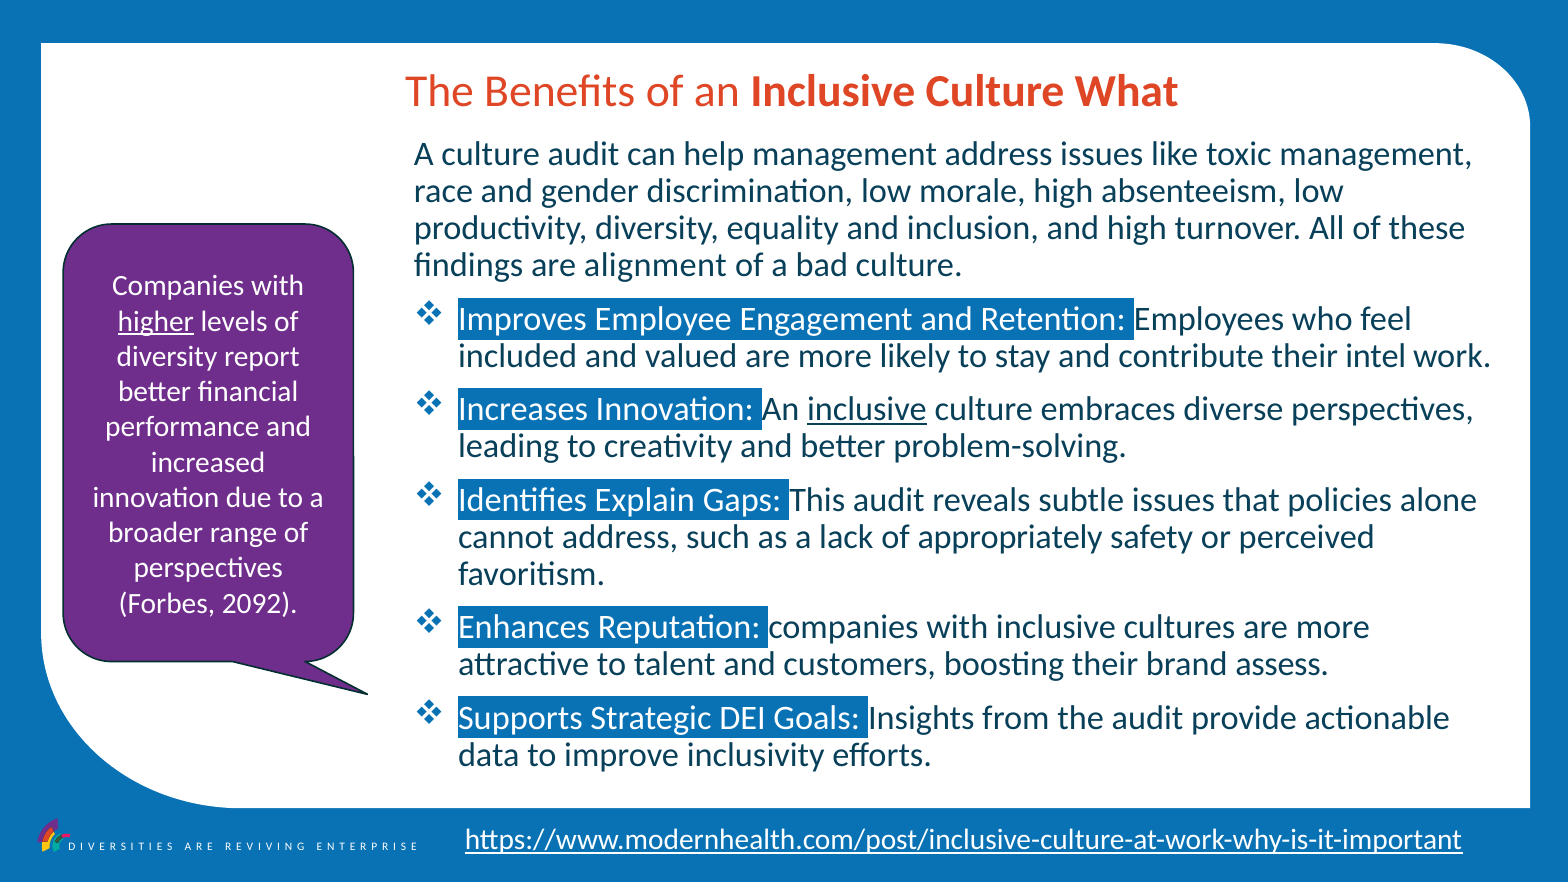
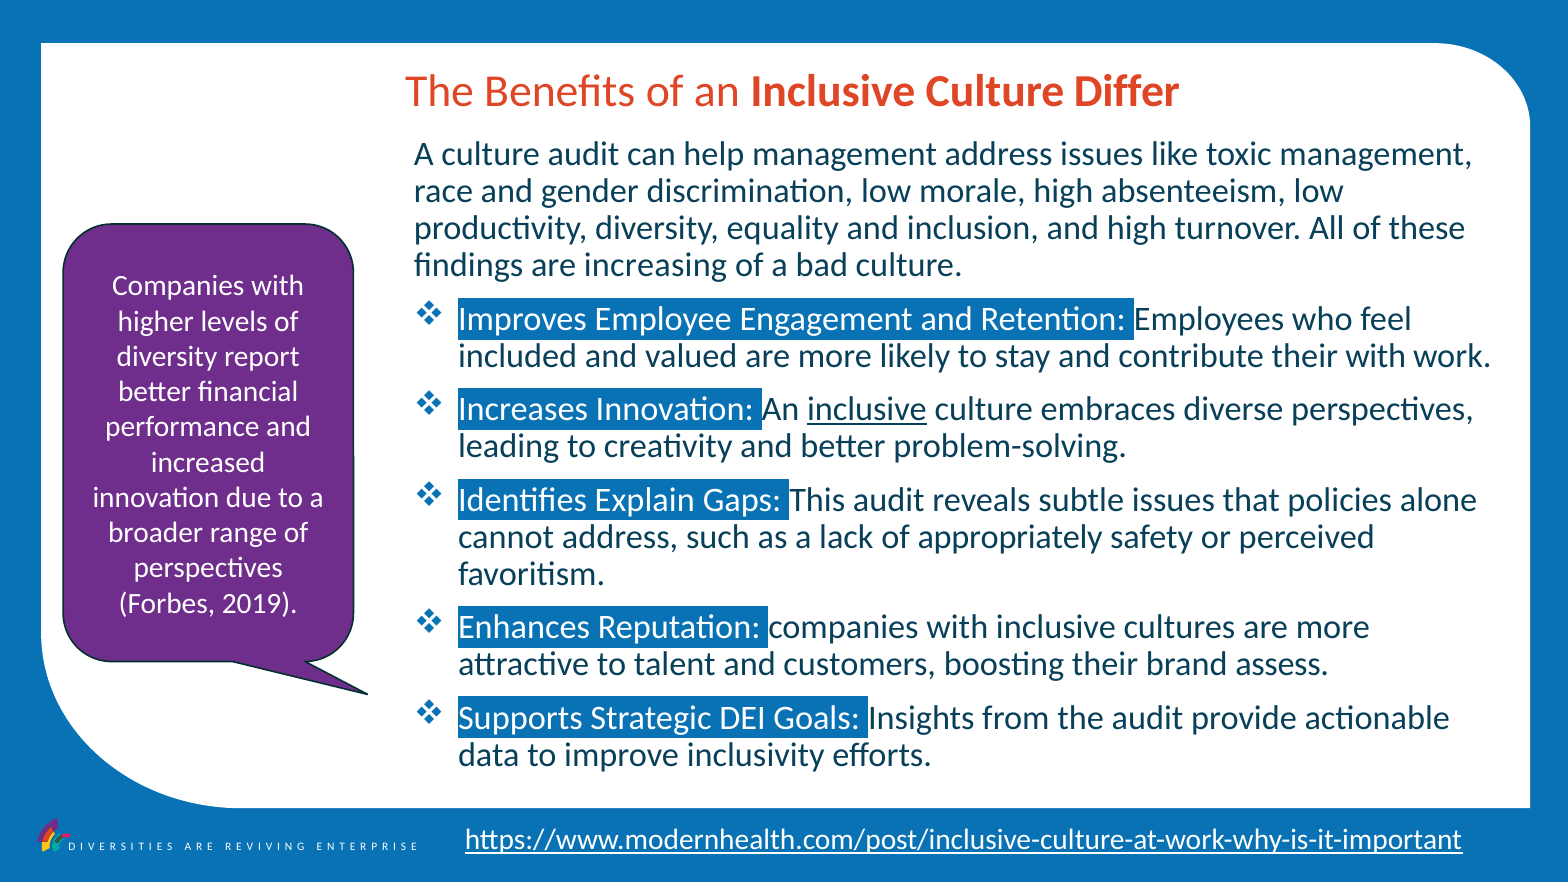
What: What -> Differ (1127, 91)
alignment: alignment -> increasing (656, 266)
higher underline: present -> none (156, 321)
their intel: intel -> with (1376, 356)
2092: 2092 -> 2019 (260, 604)
